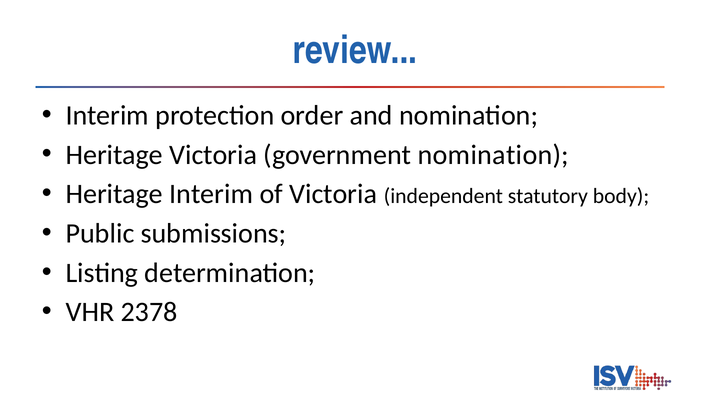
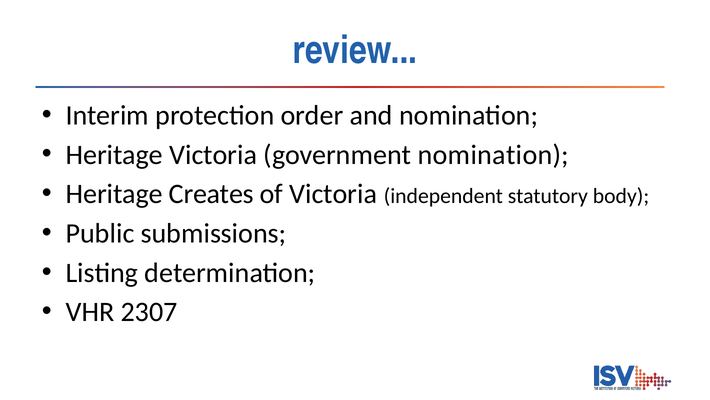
Heritage Interim: Interim -> Creates (211, 194)
2378: 2378 -> 2307 (149, 312)
